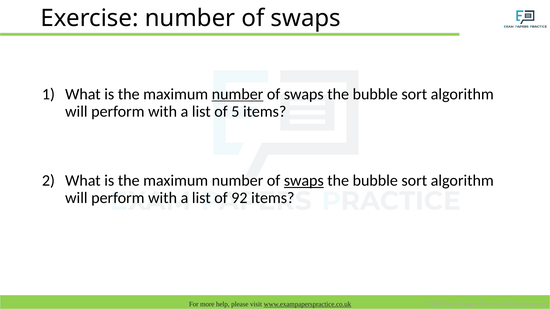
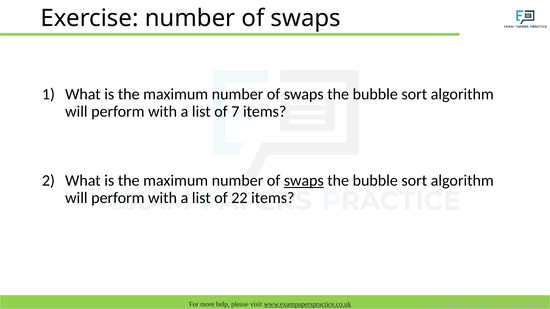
number underline: present -> none (238, 94)
5: 5 -> 7 (235, 112)
92: 92 -> 22 (239, 198)
